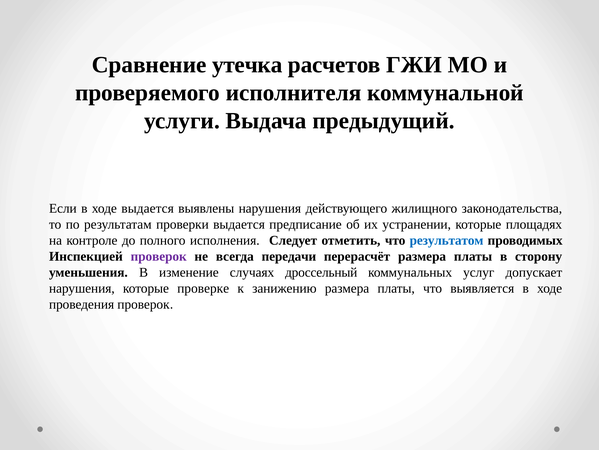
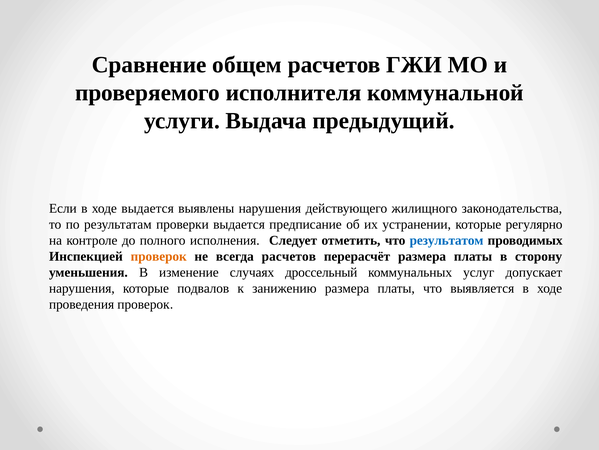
утечка: утечка -> общем (247, 65)
площадях: площадях -> регулярно (534, 224)
проверок colour: purple -> orange (159, 256)
всегда передачи: передачи -> расчетов (289, 256)
проверке: проверке -> подвалов (203, 288)
